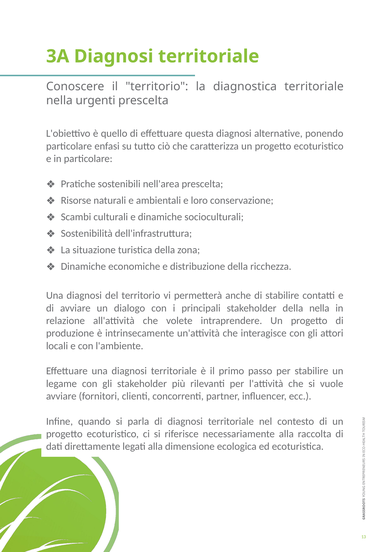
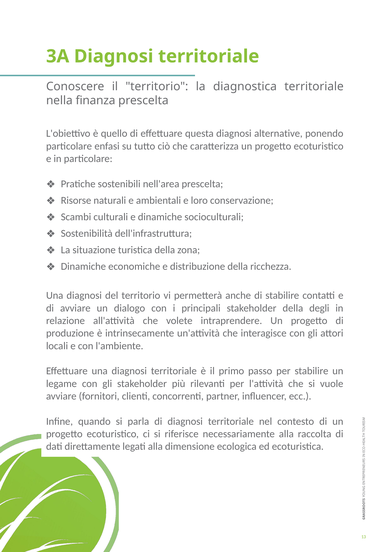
urgenti: urgenti -> finanza (95, 101)
della nella: nella -> degli (319, 308)
